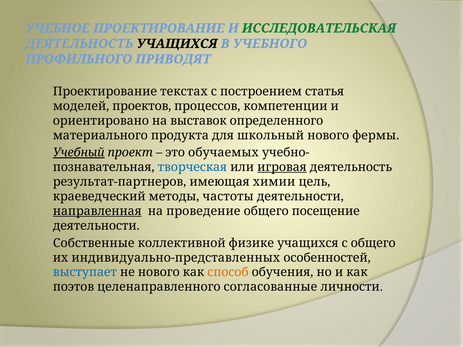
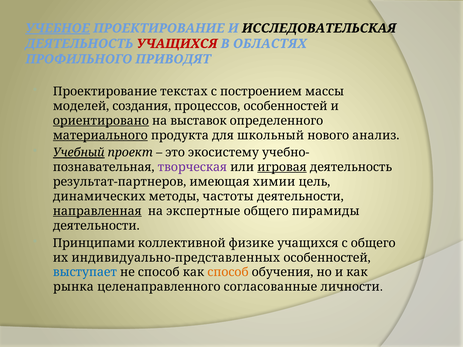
УЧЕБНОЕ underline: none -> present (58, 28)
ИССЛЕДОВАТЕЛЬСКАЯ colour: green -> black (319, 28)
УЧАЩИХСЯ colour: black -> red (177, 44)
УЧЕБНОГО: УЧЕБНОГО -> ОБЛАСТЯХ (270, 44)
статья: статья -> массы (325, 91)
проектов: проектов -> создания (142, 106)
процессов компетенции: компетенции -> особенностей (286, 106)
ориентировано underline: none -> present (101, 121)
материального underline: none -> present (100, 135)
фермы: фермы -> анализ (376, 135)
обучаемых: обучаемых -> экосистему (223, 153)
творческая colour: blue -> purple (192, 167)
краеведческий: краеведческий -> динамических (99, 197)
проведение: проведение -> экспертные (203, 211)
посещение: посещение -> пирамиды (326, 211)
Собственные: Собственные -> Принципами (94, 243)
не нового: нового -> способ (159, 272)
поэтов: поэтов -> рынка (73, 287)
